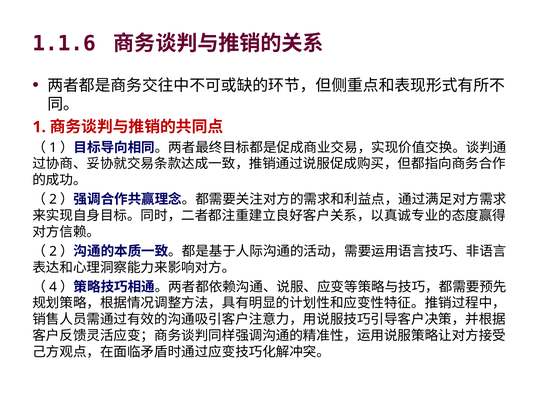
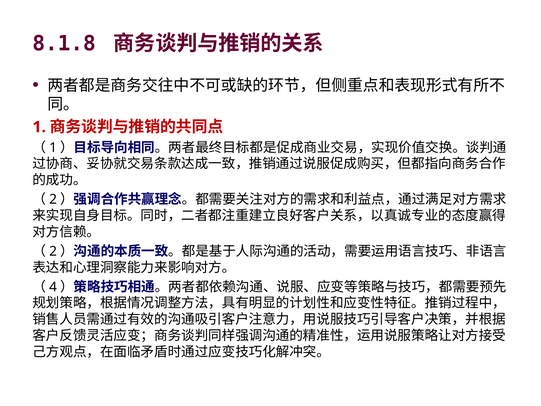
1.1.6: 1.1.6 -> 8.1.8 (64, 43)
